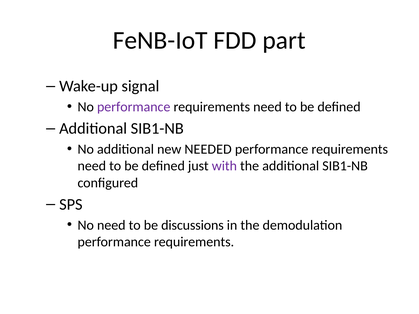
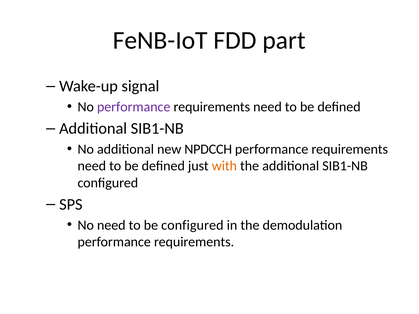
NEEDED: NEEDED -> NPDCCH (208, 149)
with colour: purple -> orange (224, 166)
be discussions: discussions -> configured (192, 225)
